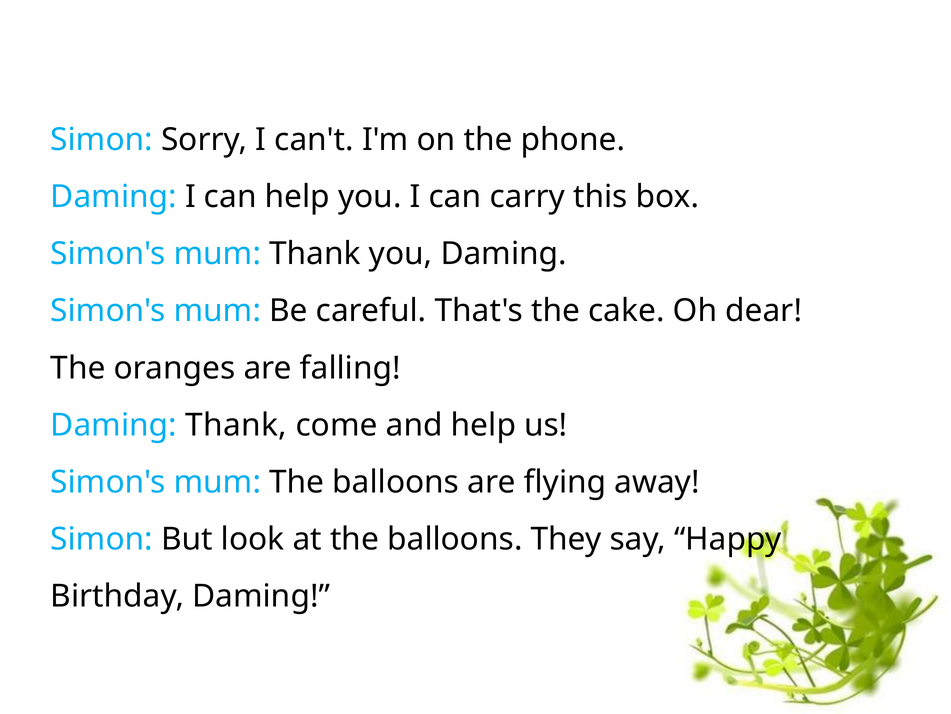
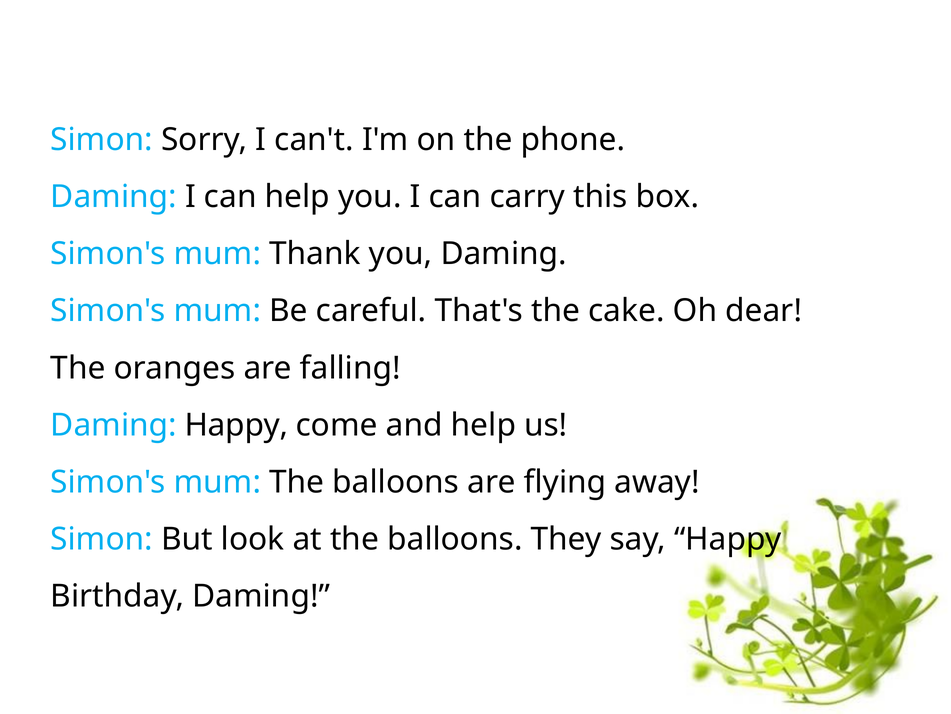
Daming Thank: Thank -> Happy (236, 425)
